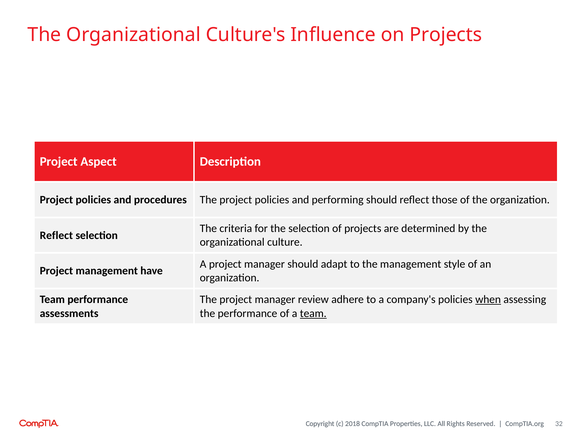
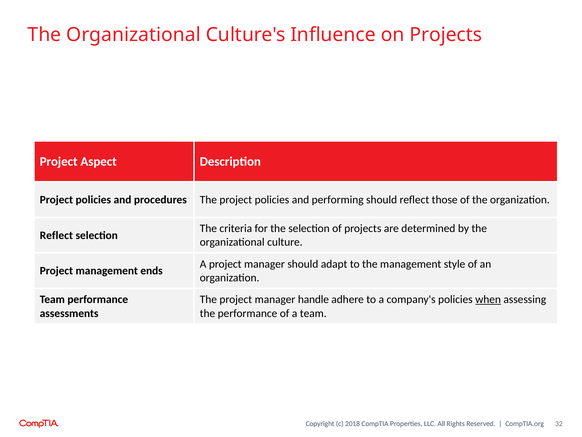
have: have -> ends (152, 271)
review: review -> handle (313, 299)
team underline: present -> none (313, 313)
